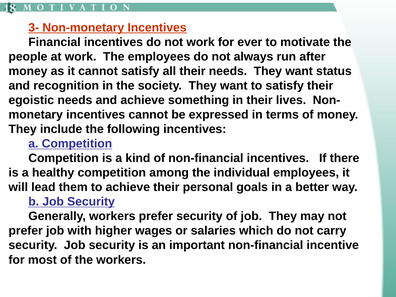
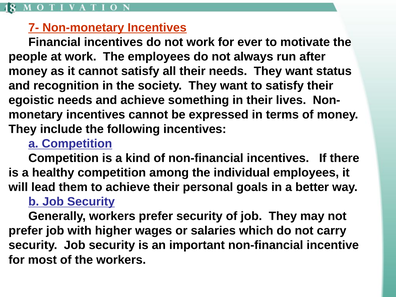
3-: 3- -> 7- (34, 28)
